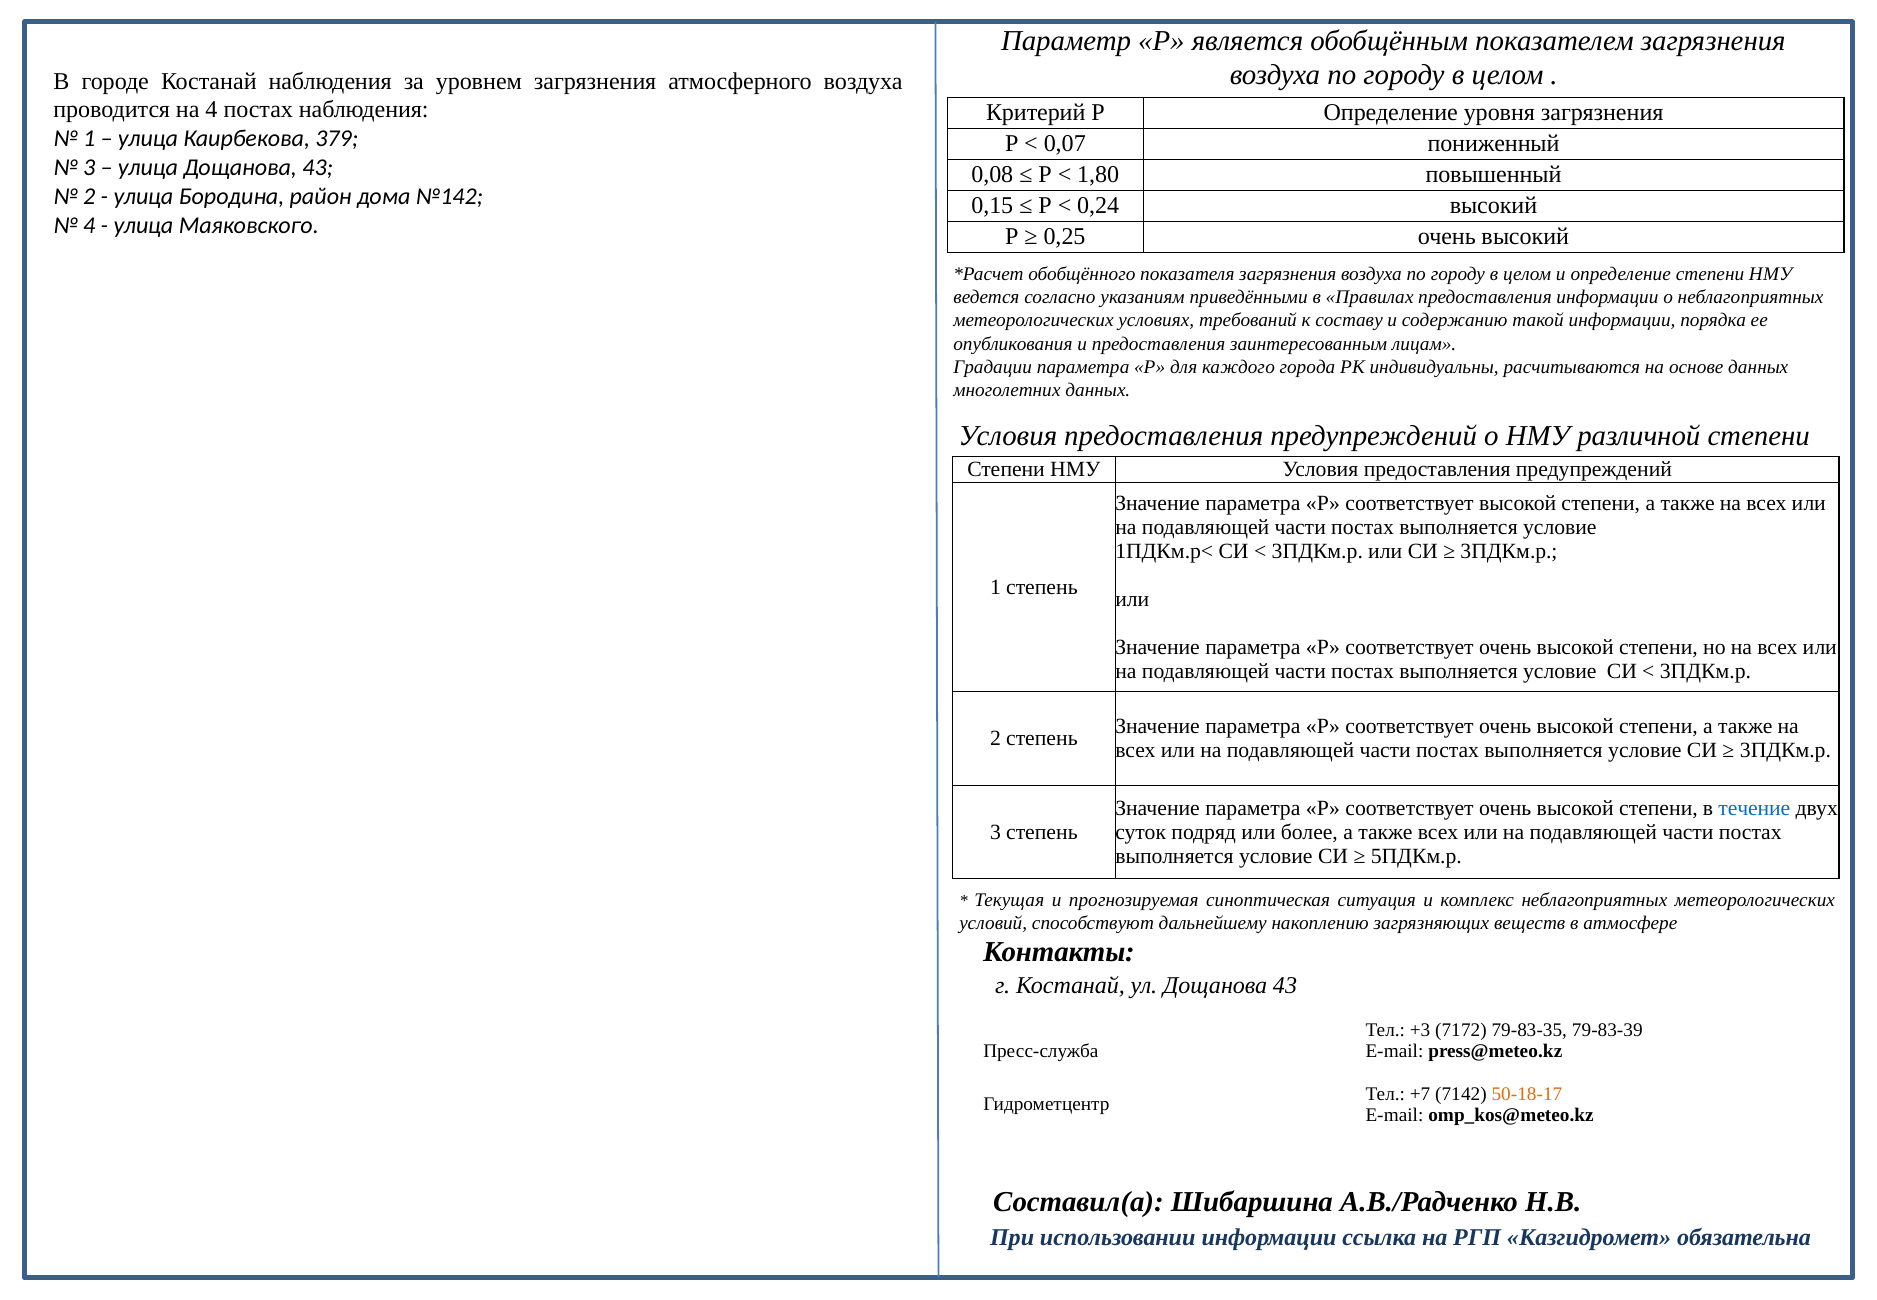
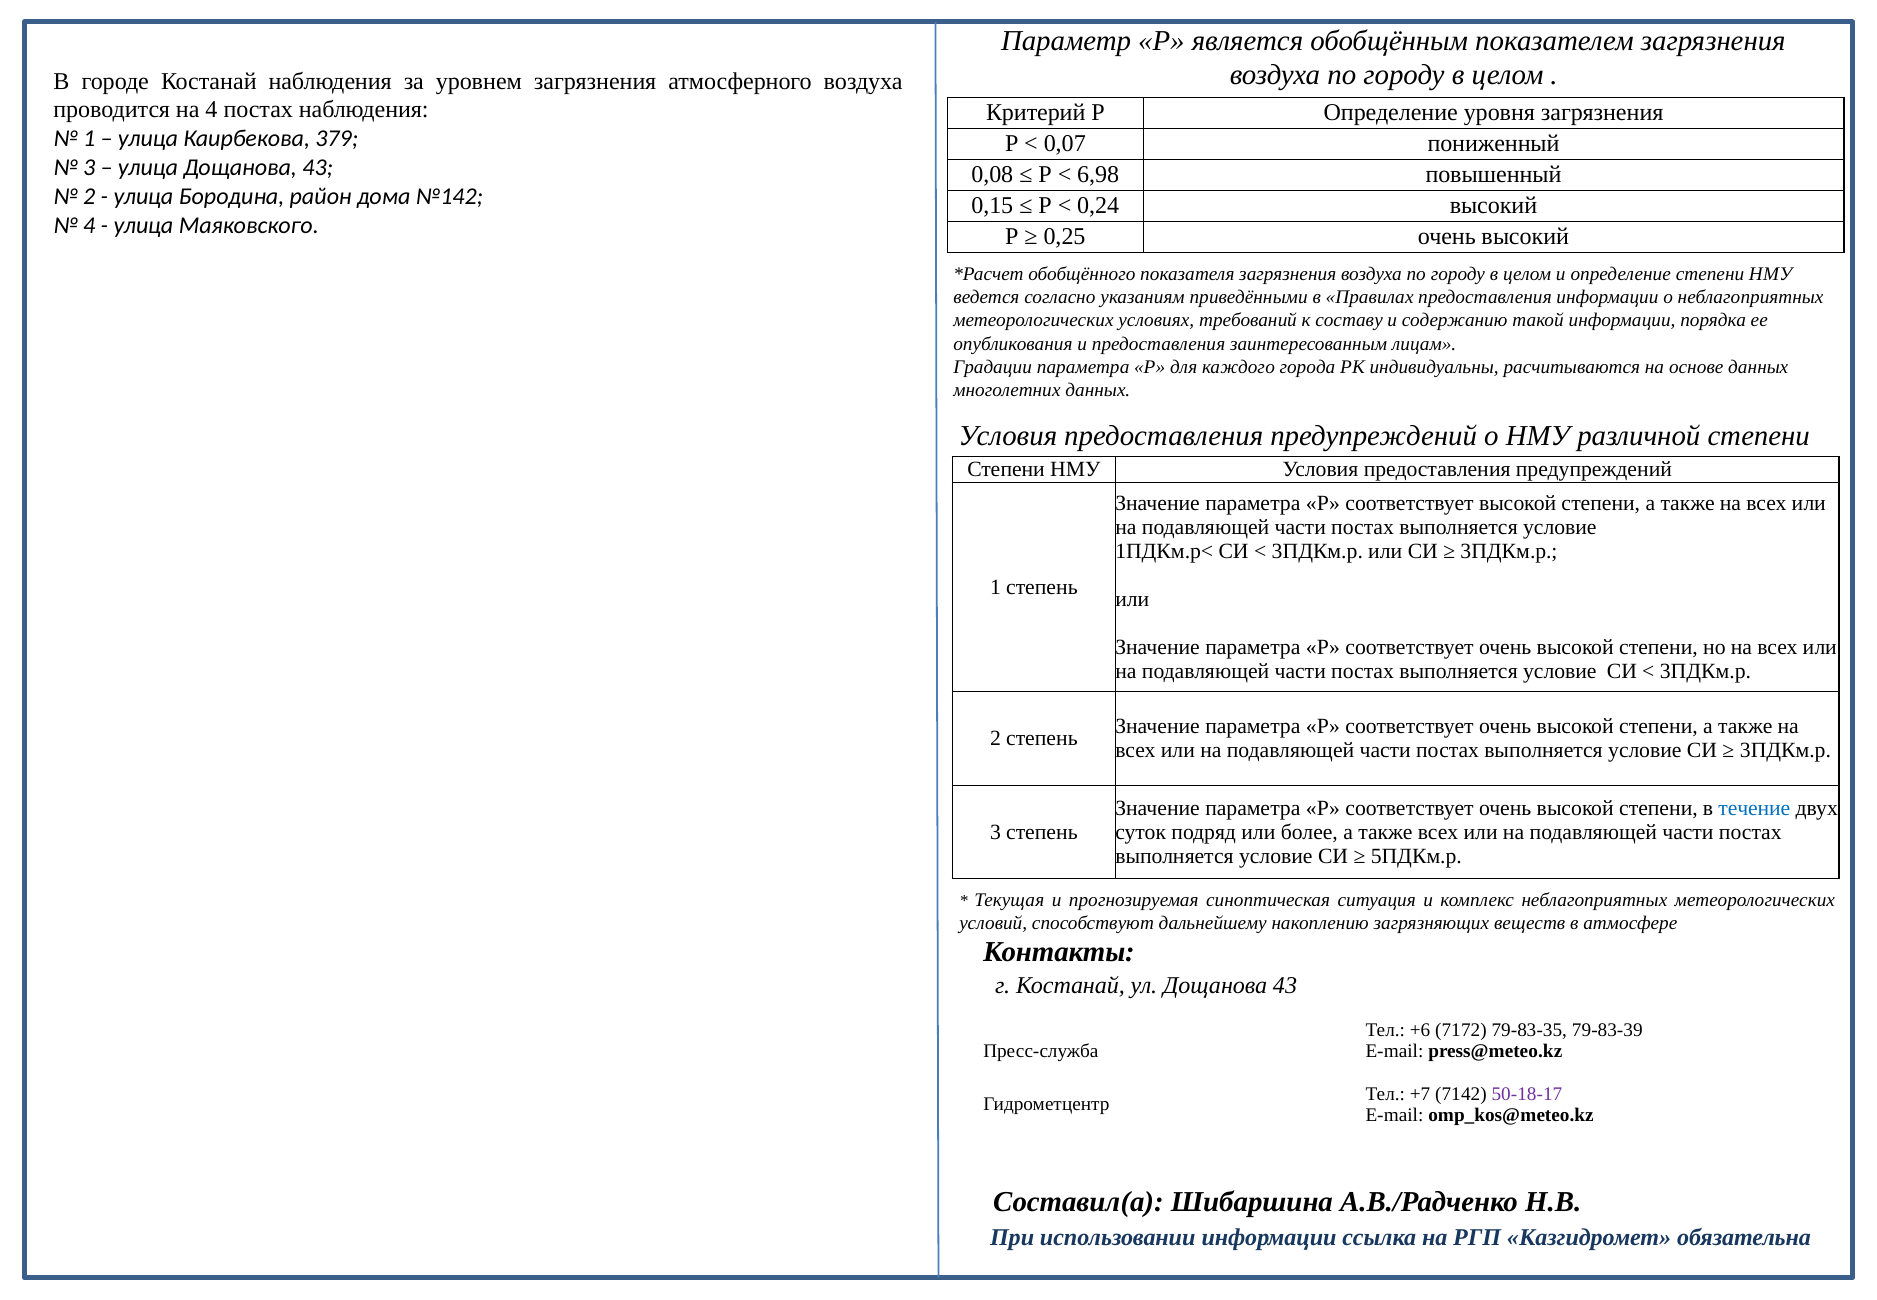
1,80: 1,80 -> 6,98 (1098, 175)
+3: +3 -> +6 (1420, 1030)
50-18-17 colour: orange -> purple (1527, 1093)
